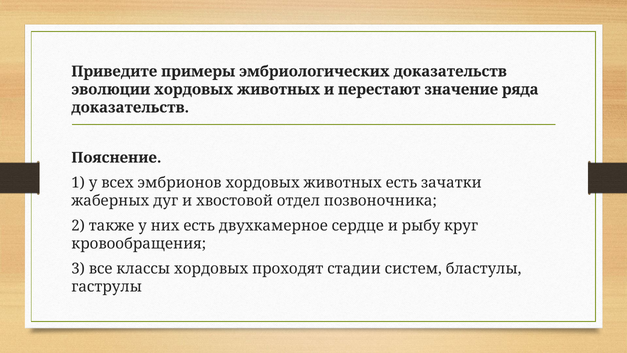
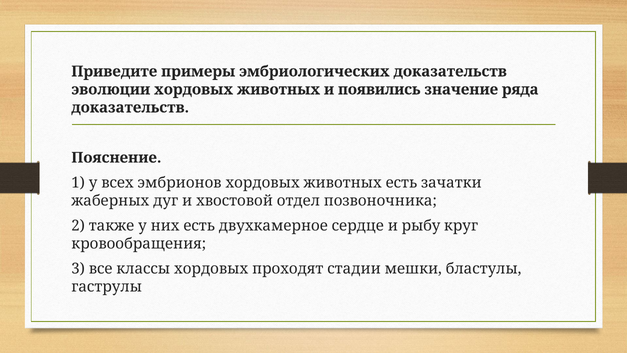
перестают: перестают -> появились (379, 89)
систем: систем -> мешки (413, 269)
